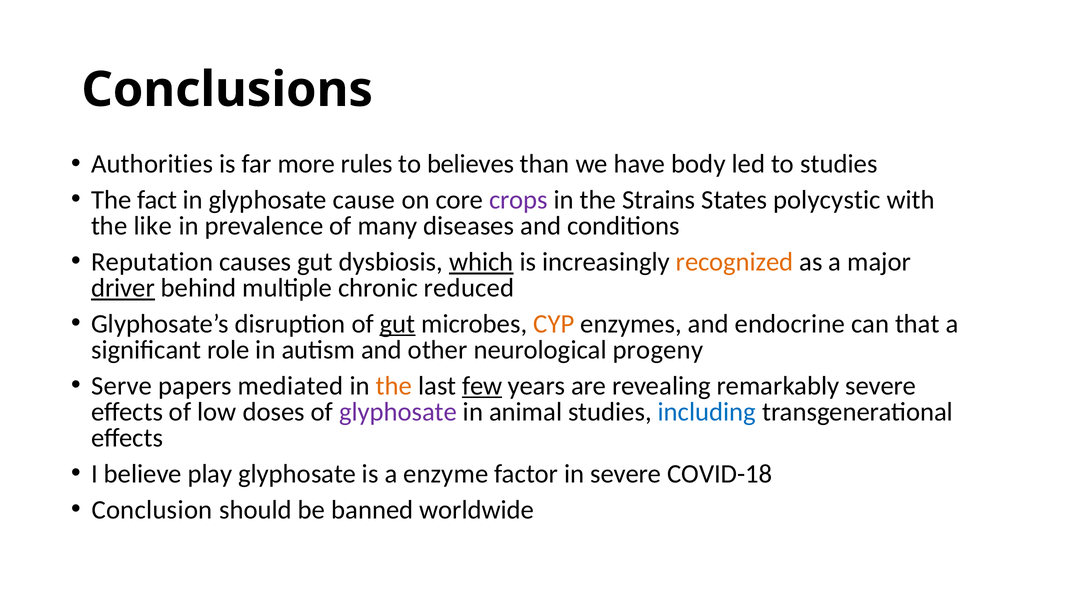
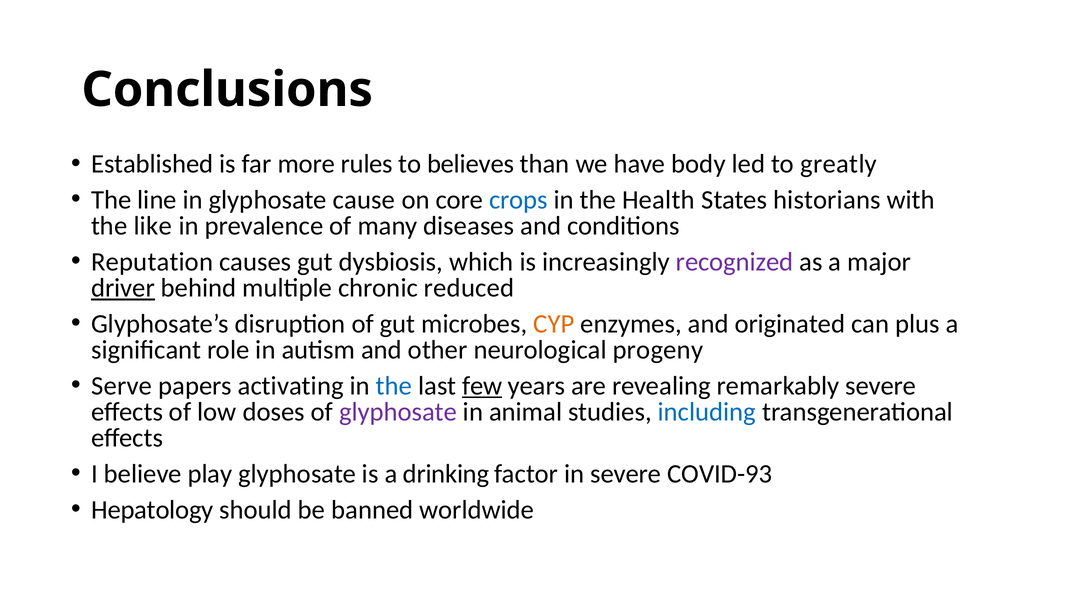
Authorities: Authorities -> Established (152, 164)
to studies: studies -> greatly (839, 164)
fact: fact -> line (157, 200)
crops colour: purple -> blue (518, 200)
Strains: Strains -> Health (658, 200)
polycystic: polycystic -> historians (827, 200)
which underline: present -> none (481, 262)
recognized colour: orange -> purple (735, 262)
gut underline: present -> none (397, 324)
endocrine: endocrine -> originated (790, 324)
that: that -> plus (917, 324)
mediated: mediated -> activating (291, 386)
the colour: orange -> blue (394, 386)
enzyme: enzyme -> drinking (446, 474)
COVID-18: COVID-18 -> COVID-93 (720, 474)
Conclusion: Conclusion -> Hepatology (152, 509)
